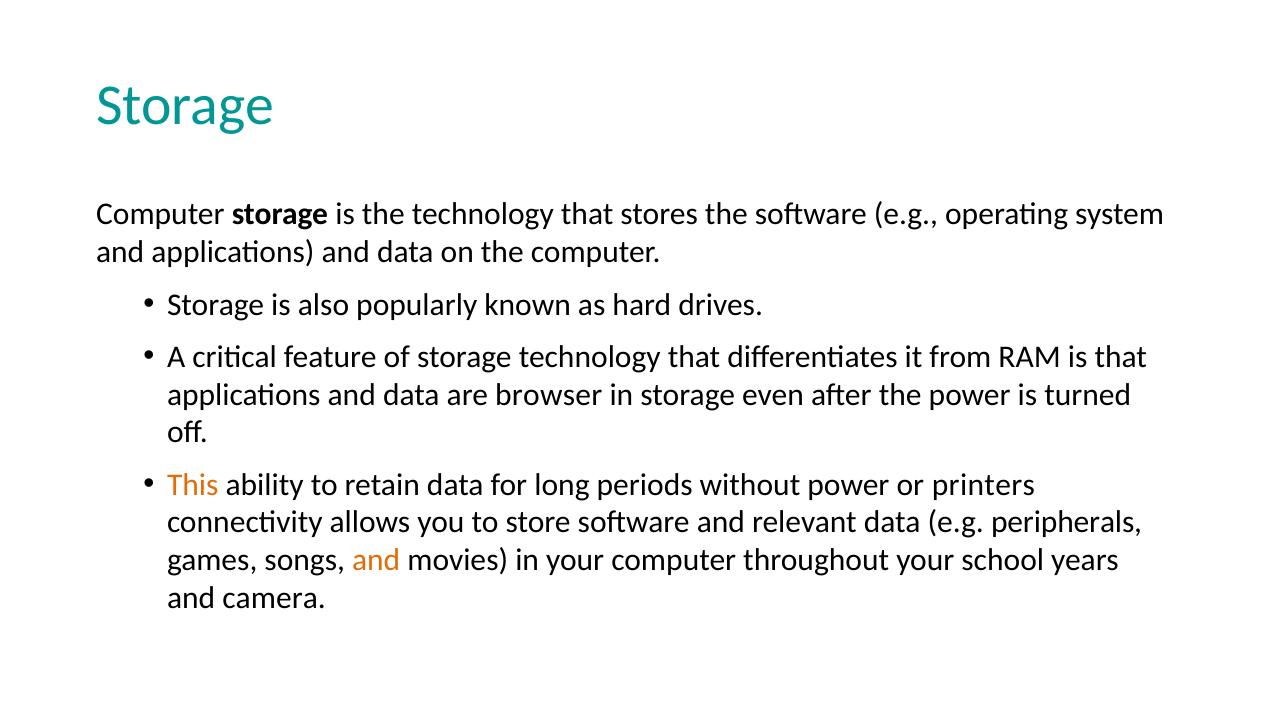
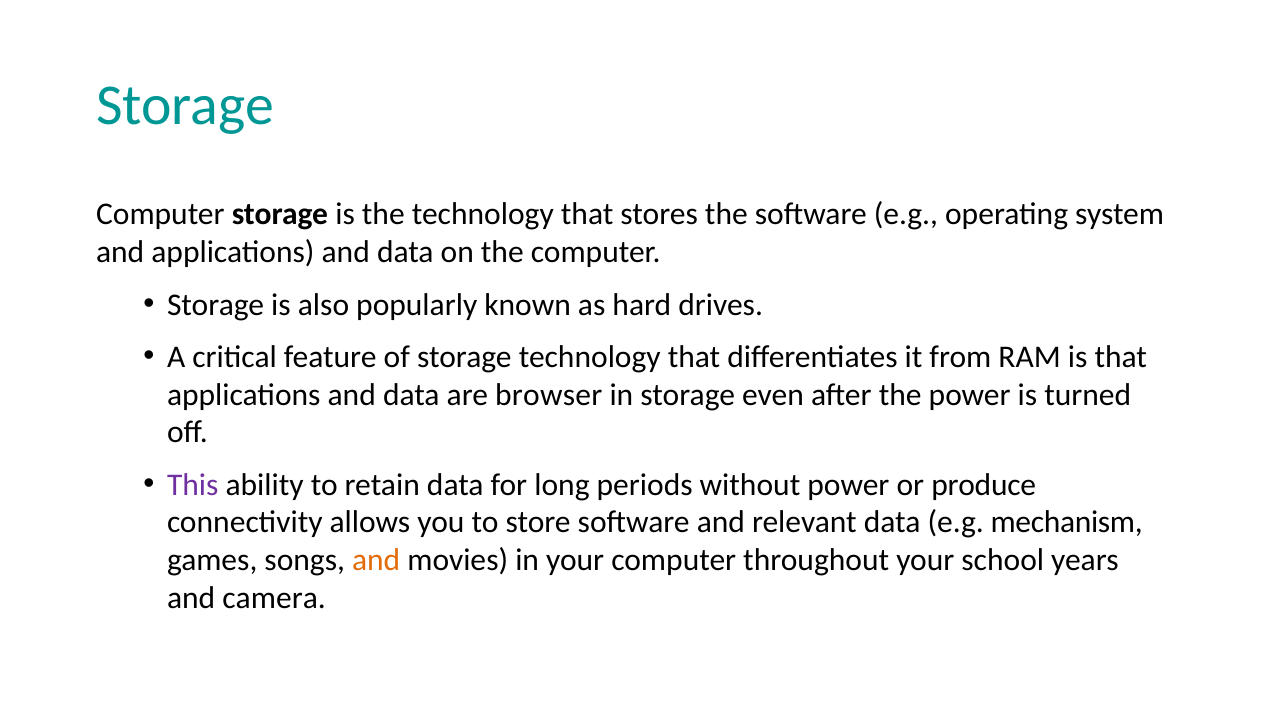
This colour: orange -> purple (193, 485)
printers: printers -> produce (984, 485)
peripherals: peripherals -> mechanism (1067, 523)
